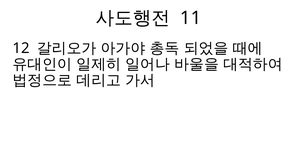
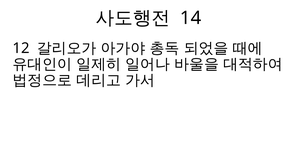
11: 11 -> 14 (191, 18)
